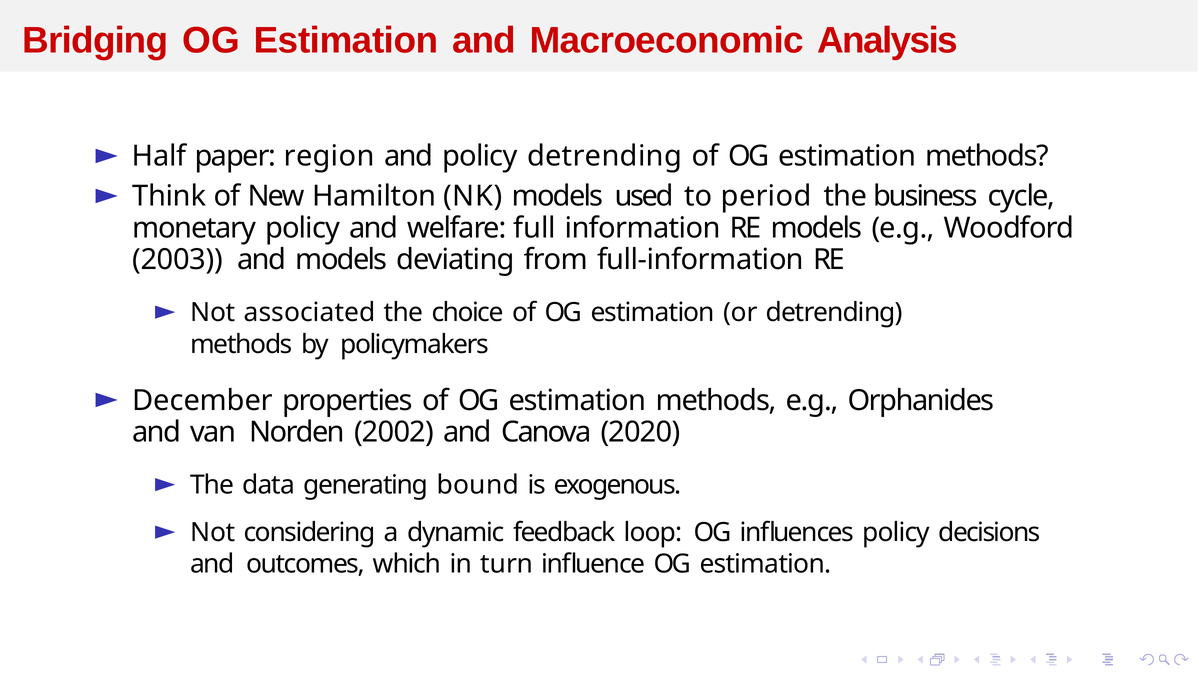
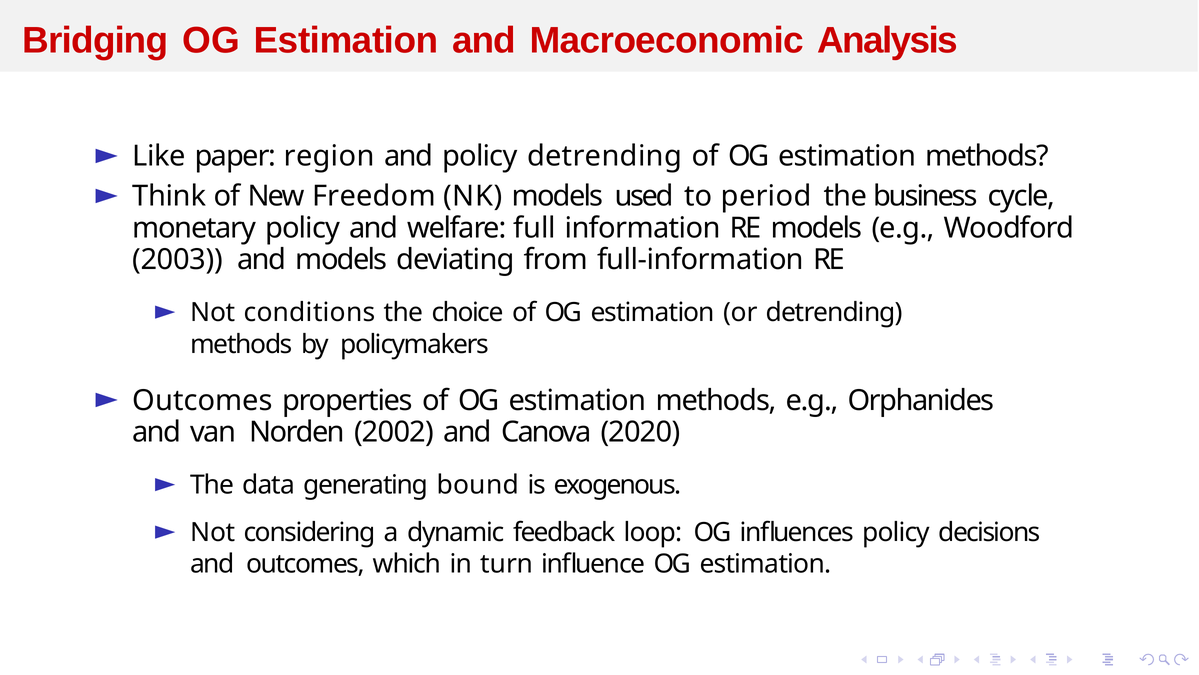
Half: Half -> Like (159, 156)
Hamilton: Hamilton -> Freedom (374, 196)
associated: associated -> conditions (310, 312)
December: December -> Outcomes (202, 400)
